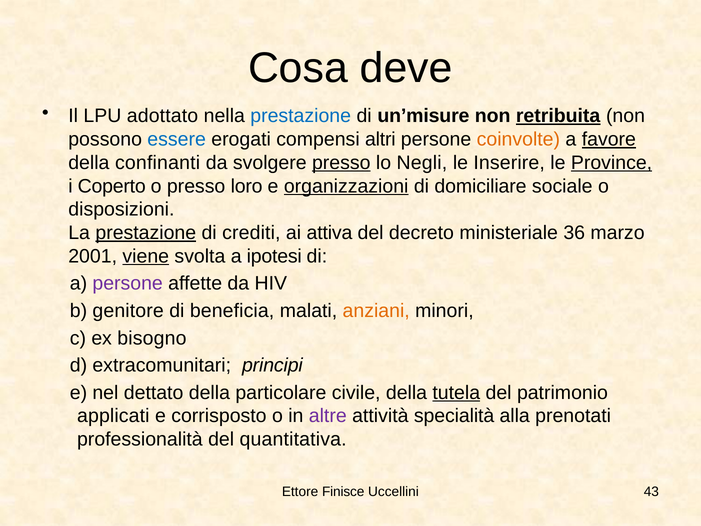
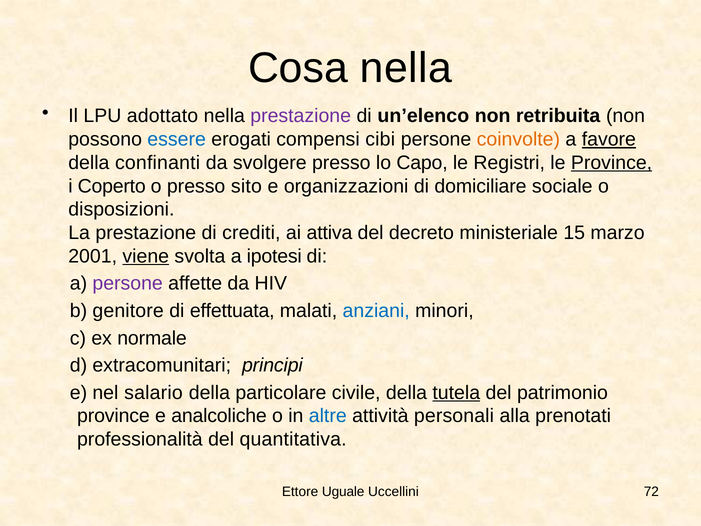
Cosa deve: deve -> nella (406, 68)
prestazione colour: blue -> purple (301, 116)
un’misure: un’misure -> un’elenco (423, 116)
retribuita underline: present -> none (558, 116)
altri: altri -> cibi (380, 139)
presso underline: present -> none (341, 163)
Negli: Negli -> Capo (422, 163)
Inserire: Inserire -> Registri (509, 163)
loro: loro -> sito (246, 186)
organizzazioni underline: present -> none (346, 186)
prestazione underline: present -> none (146, 233)
36: 36 -> 15 (574, 233)
beneficia: beneficia -> effettuata (232, 311)
anziani colour: orange -> blue (376, 311)
bisogno: bisogno -> normale (152, 338)
dettato: dettato -> salario (153, 392)
applicati: applicati -> province (113, 416)
corrisposto: corrisposto -> analcoliche (219, 416)
altre colour: purple -> blue (328, 416)
specialità: specialità -> personali (454, 416)
Finisce: Finisce -> Uguale (343, 491)
43: 43 -> 72 (651, 491)
